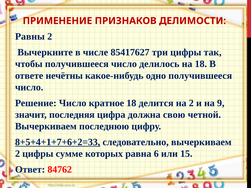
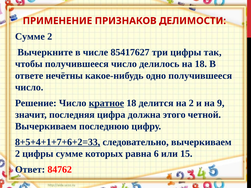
Равны: Равны -> Сумме (30, 37)
кратное underline: none -> present (106, 103)
свою: свою -> этого (174, 115)
